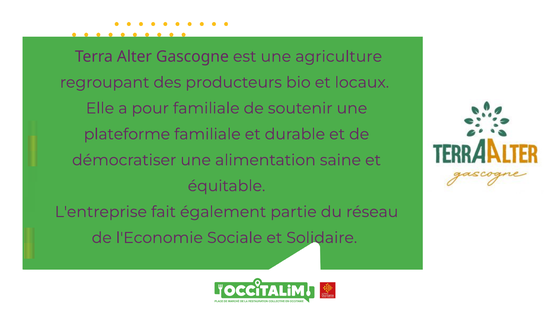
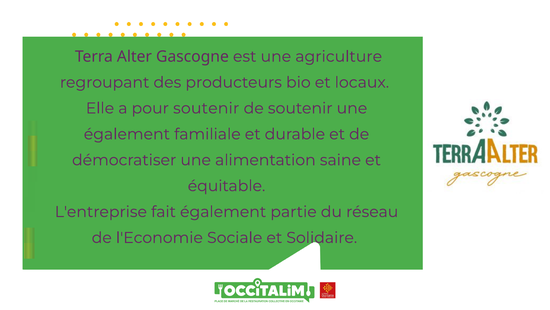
pour familiale: familiale -> soutenir (206, 108)
plateforme: plateforme -> également (127, 134)
